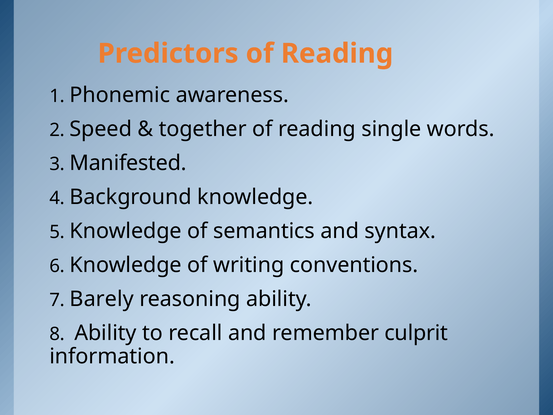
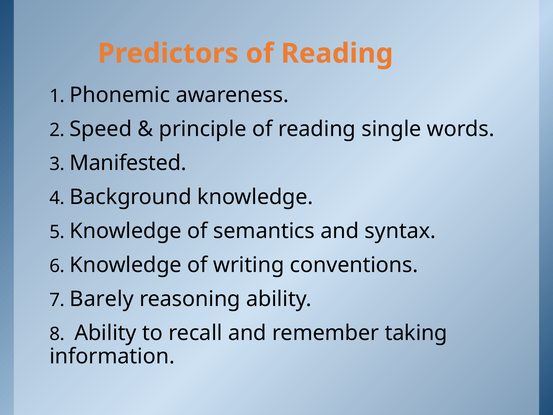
together: together -> principle (203, 129)
culprit: culprit -> taking (416, 333)
